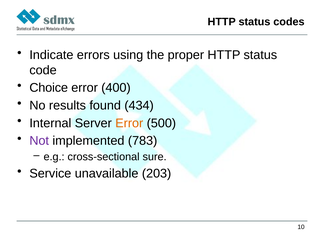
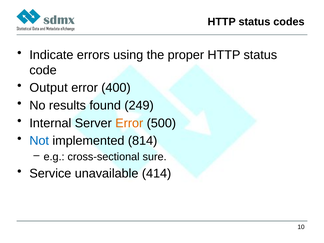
Choice: Choice -> Output (49, 88)
434: 434 -> 249 (139, 105)
Not colour: purple -> blue (39, 141)
783: 783 -> 814 (143, 141)
203: 203 -> 414 (157, 174)
